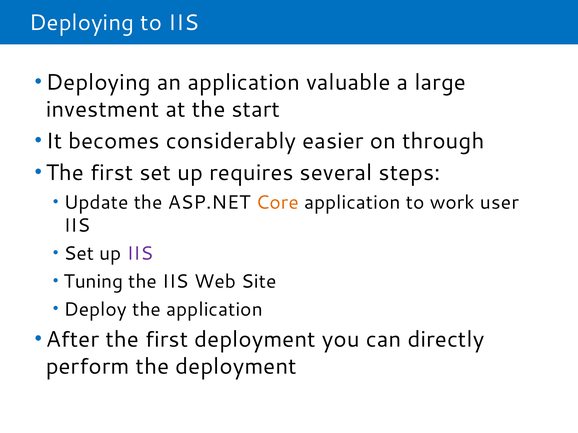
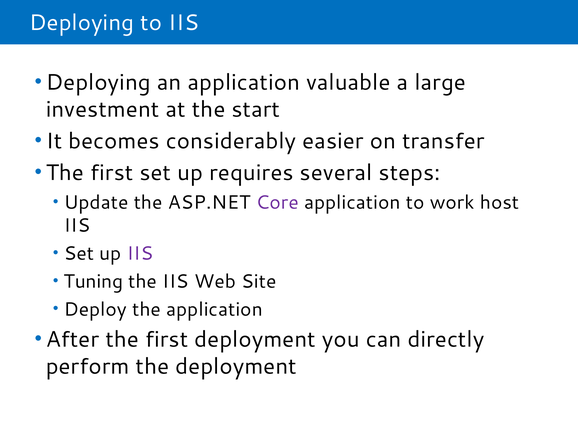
through: through -> transfer (443, 141)
Core colour: orange -> purple (277, 203)
user: user -> host (500, 203)
